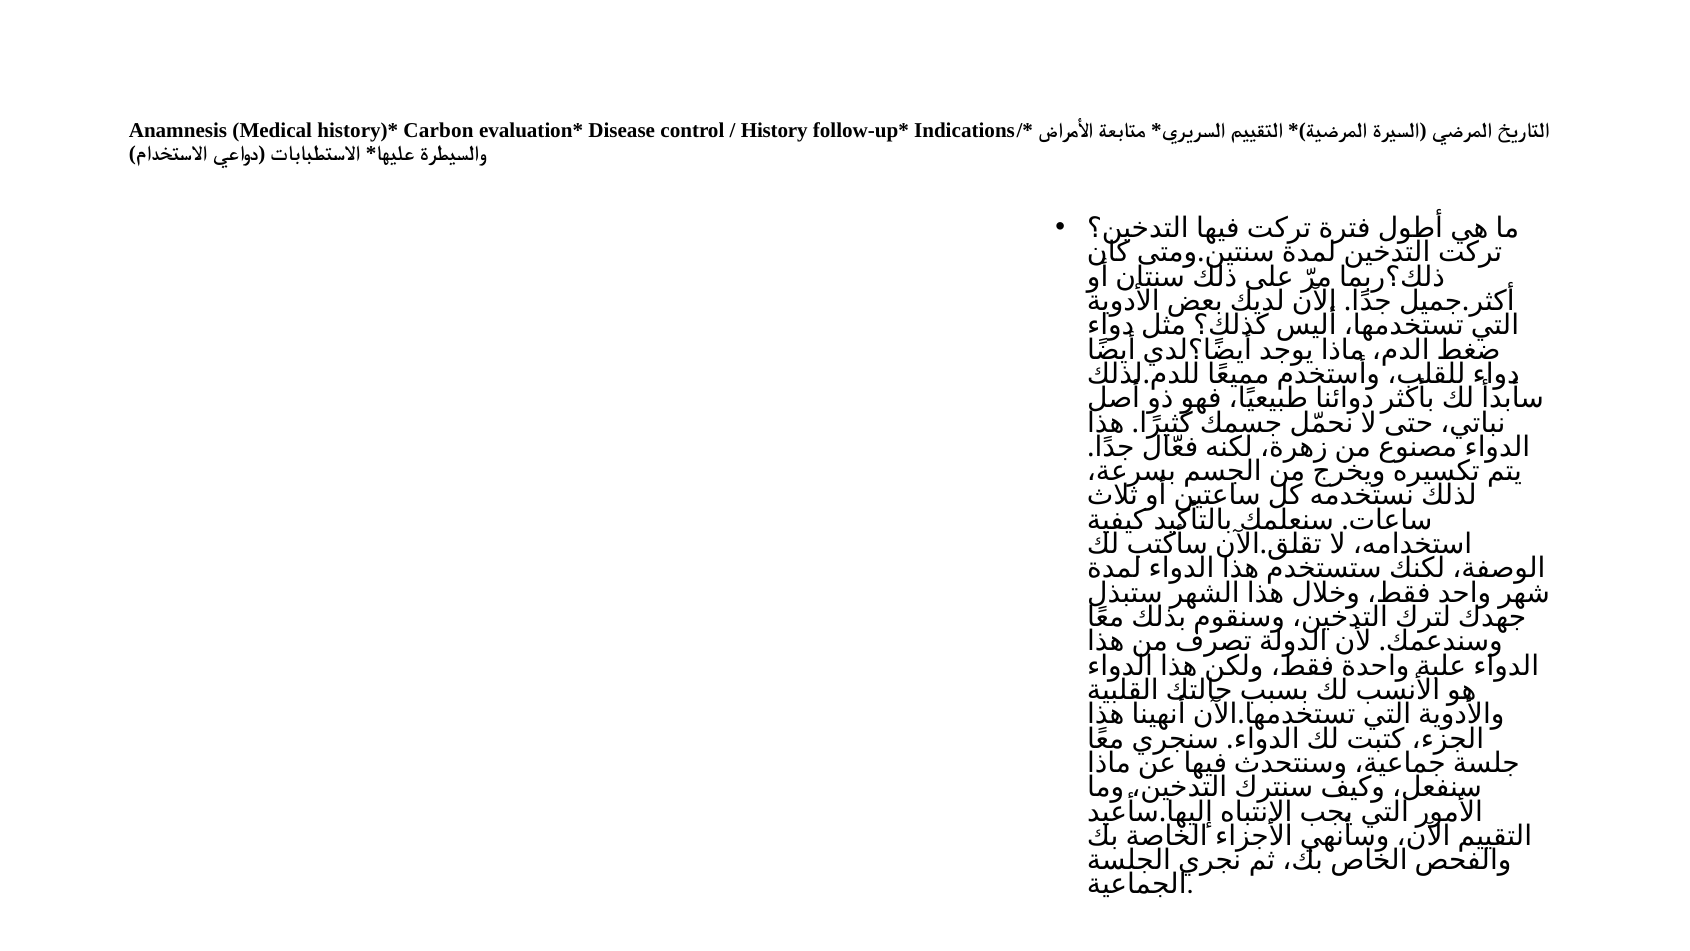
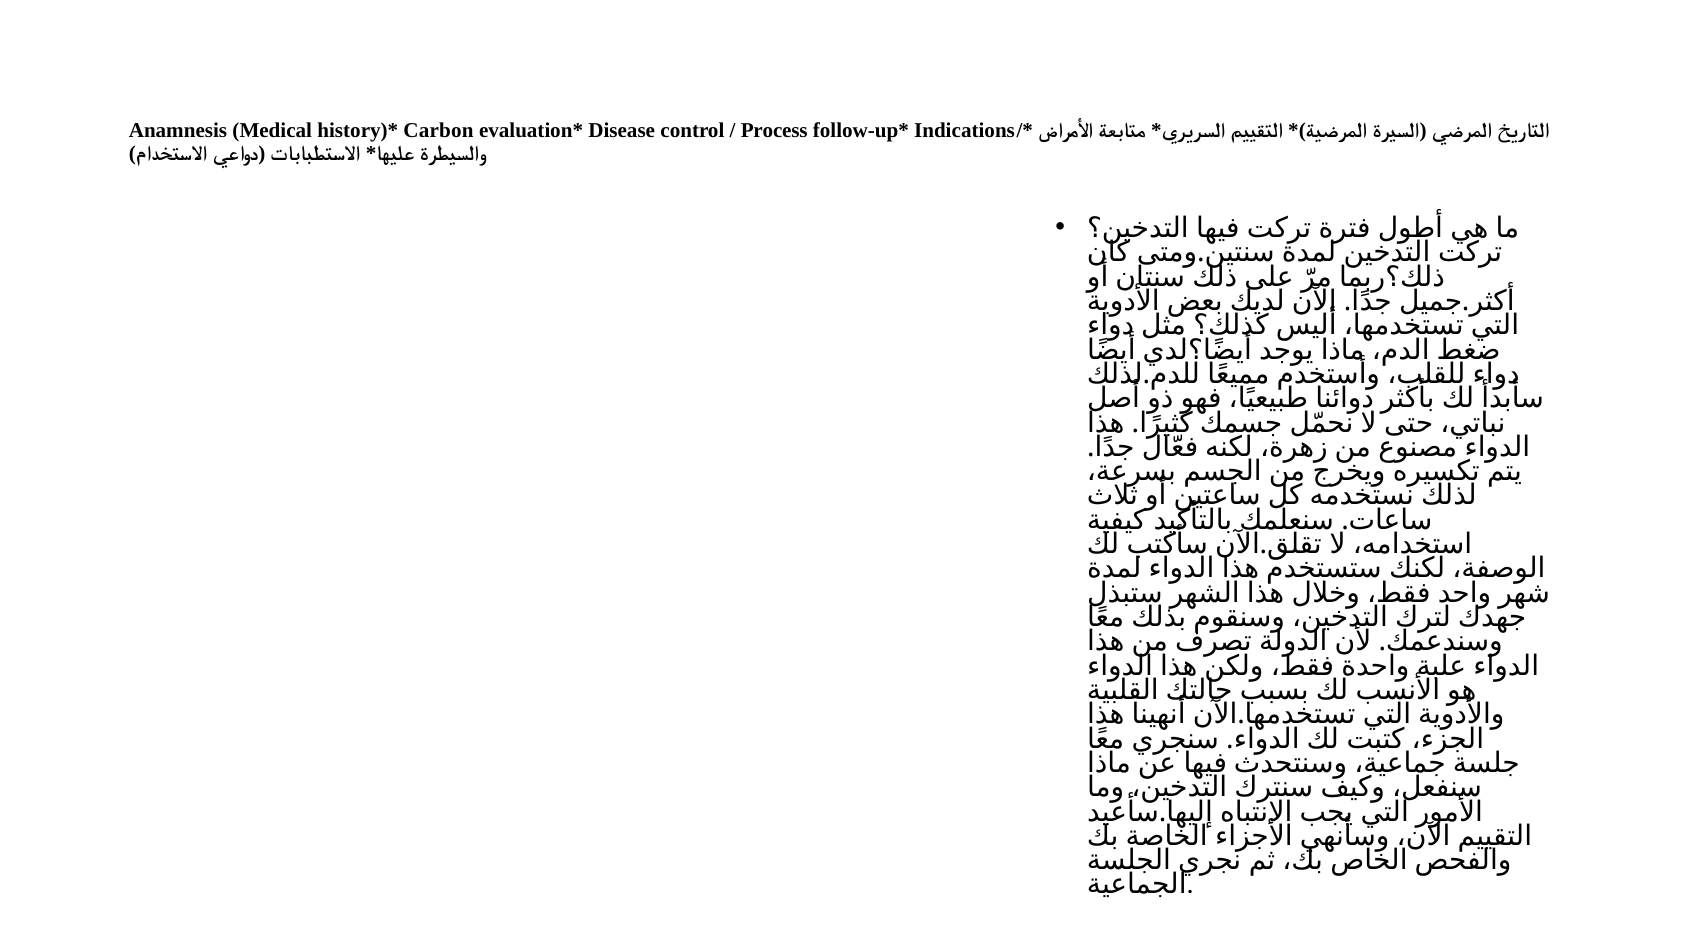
History: History -> Process (774, 131)
